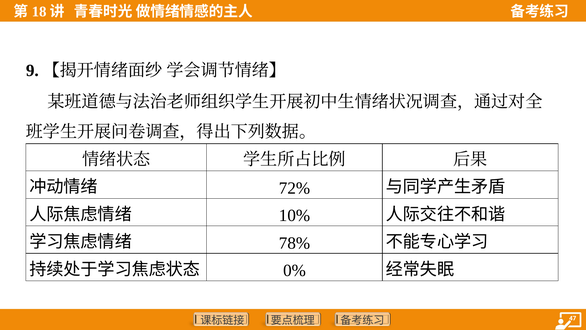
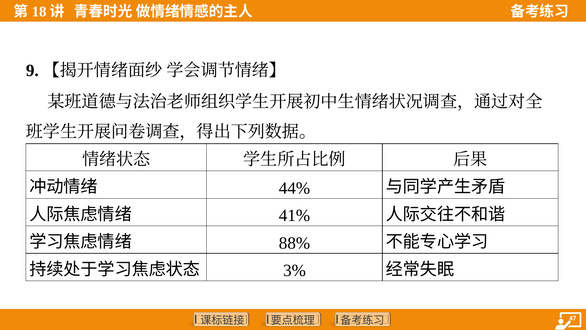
72%: 72% -> 44% (294, 188)
10%: 10% -> 41% (294, 215)
78%: 78% -> 88% (294, 243)
0%: 0% -> 3% (294, 270)
